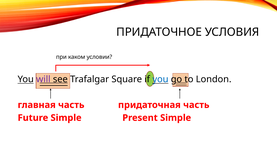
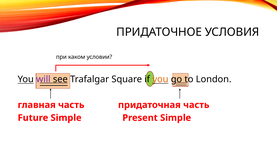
you colour: blue -> orange (160, 79)
